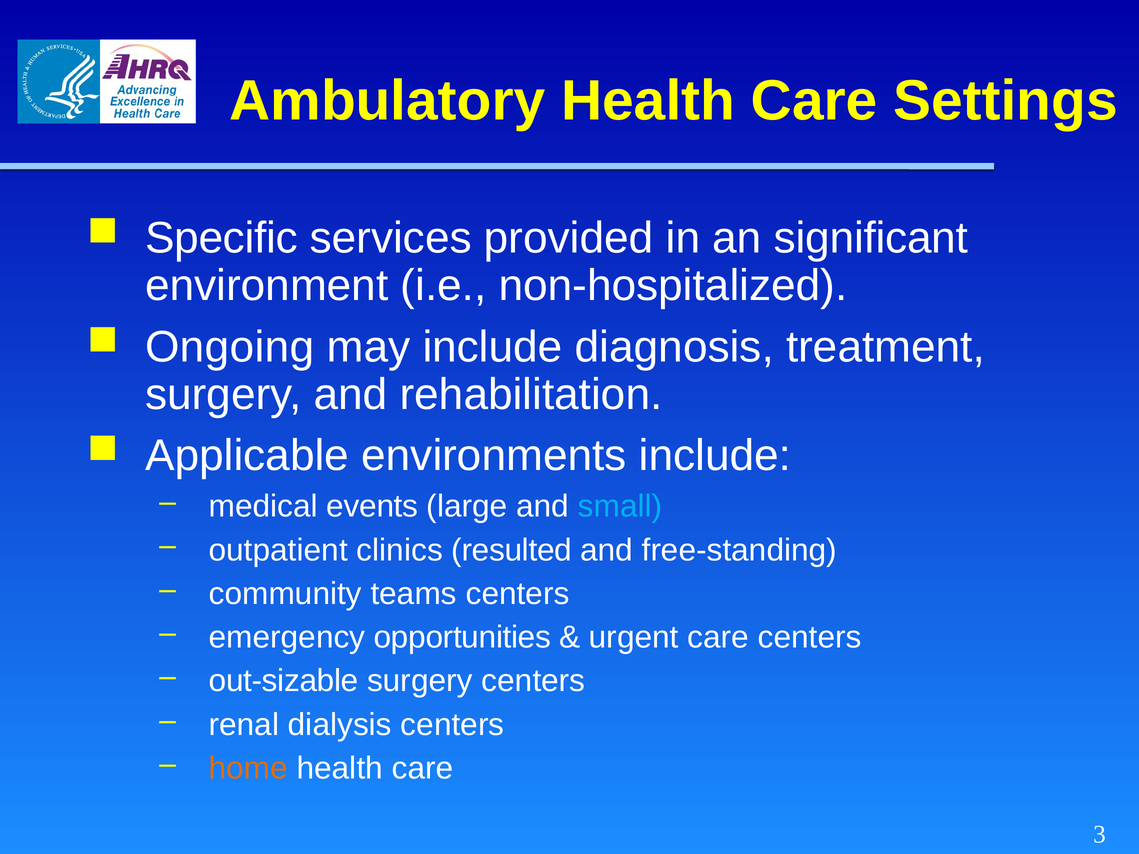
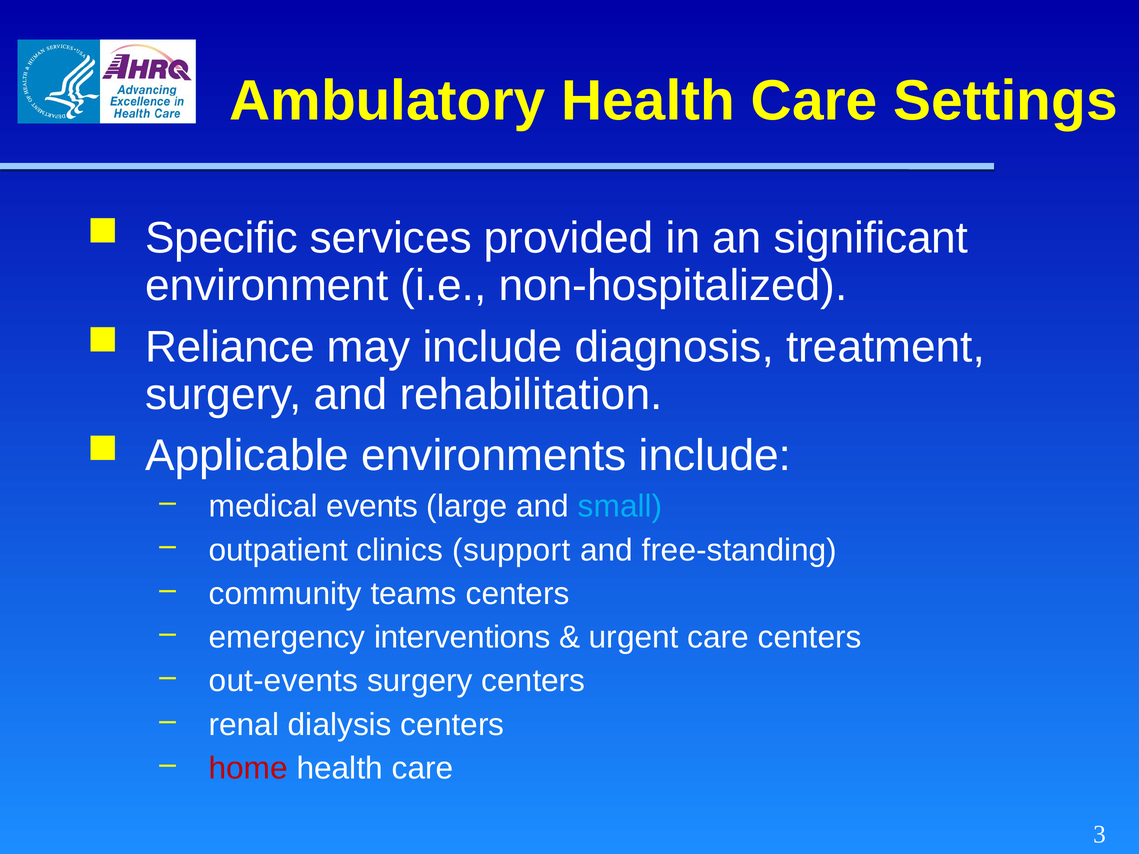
Ongoing: Ongoing -> Reliance (230, 347)
resulted: resulted -> support (511, 550)
opportunities: opportunities -> interventions (462, 638)
out-sizable: out-sizable -> out-events (283, 681)
home colour: orange -> red (248, 769)
